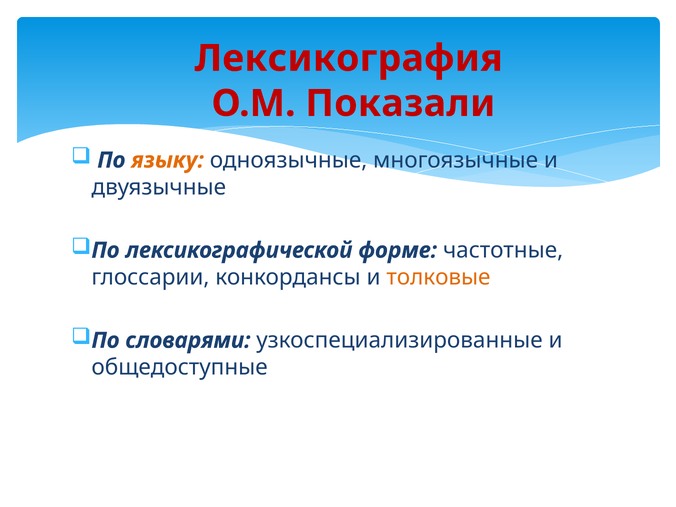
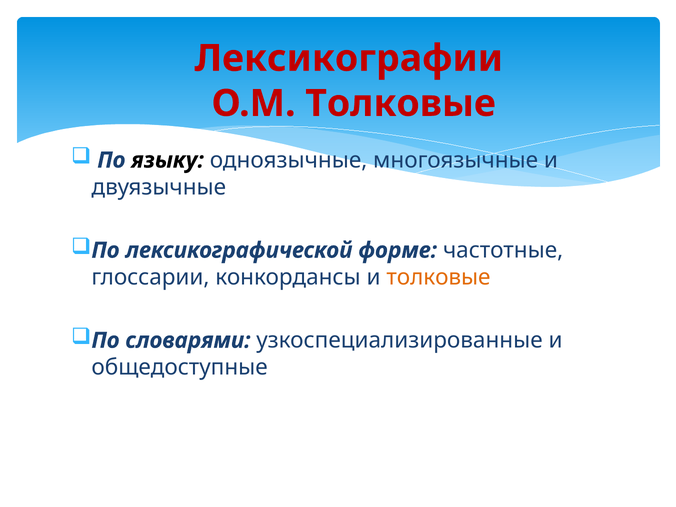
Лексикография: Лексикография -> Лексикографии (349, 58)
О.М Показали: Показали -> Толковые (401, 103)
языку colour: orange -> black (168, 160)
